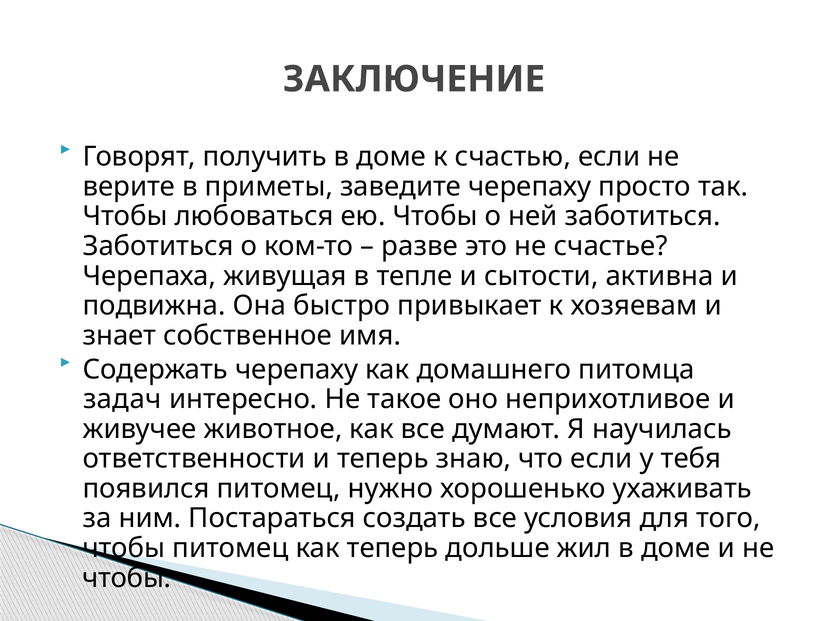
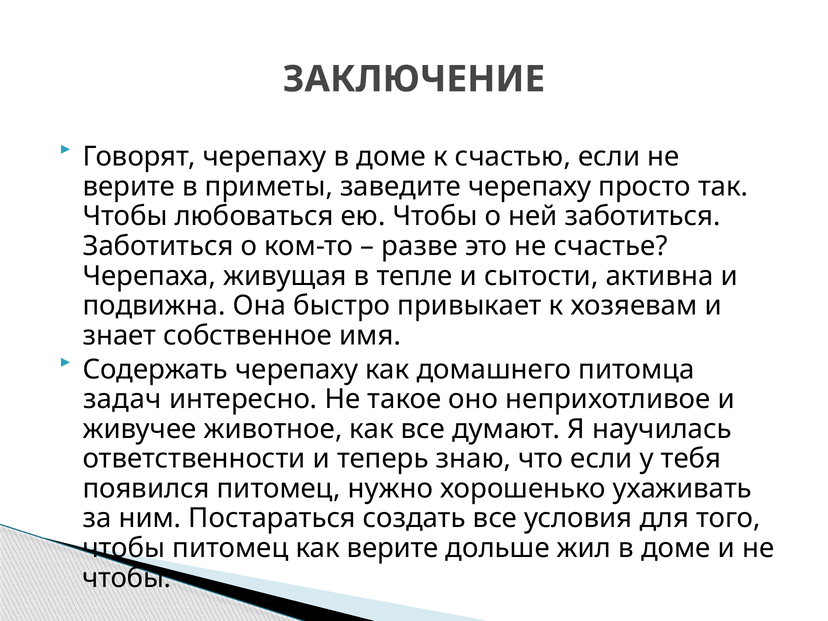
Говорят получить: получить -> черепаху (264, 157)
как теперь: теперь -> верите (393, 548)
